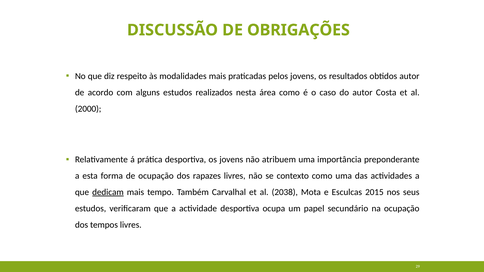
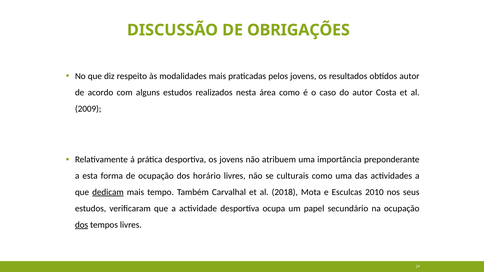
2000: 2000 -> 2009 (88, 109)
rapazes: rapazes -> horário (207, 176)
contexto: contexto -> culturais (293, 176)
2038: 2038 -> 2018 (285, 192)
2015: 2015 -> 2010 (374, 192)
dos underline: none -> present (82, 225)
